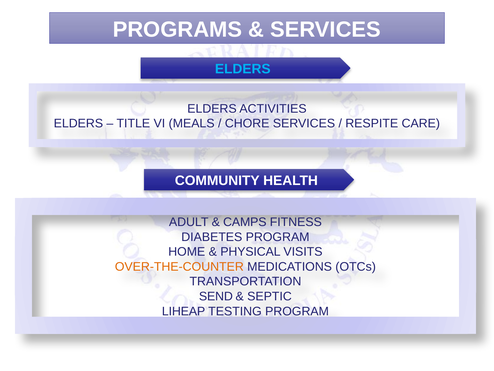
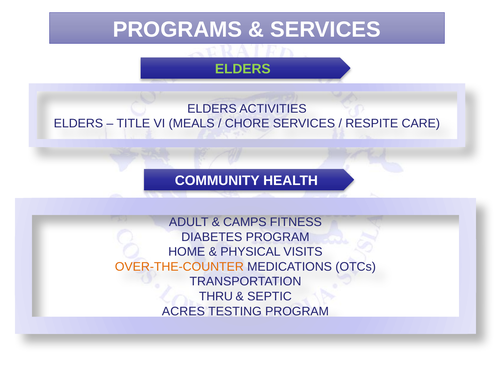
ELDERS colour: light blue -> light green (243, 69)
SEND: SEND -> THRU (216, 296)
LIHEAP: LIHEAP -> ACRES (183, 311)
